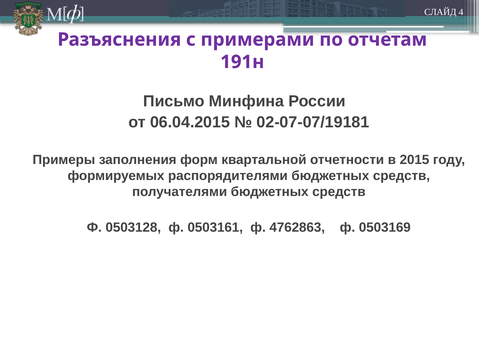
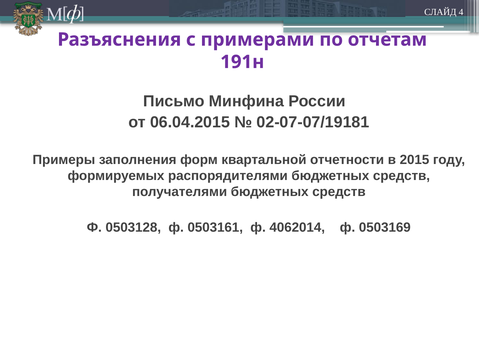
4762863: 4762863 -> 4062014 (297, 228)
